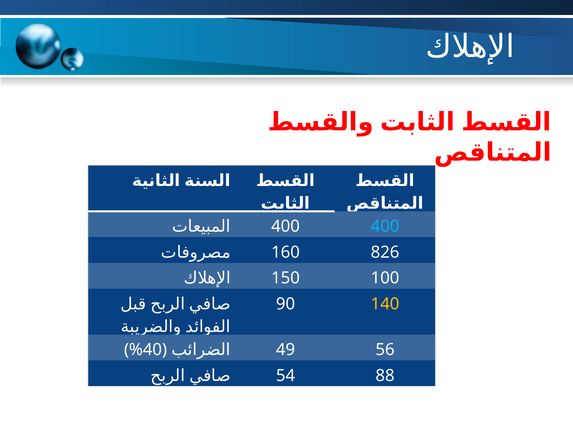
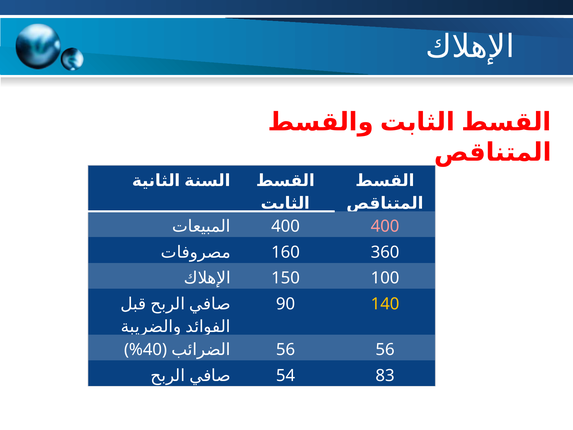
400 colour: light blue -> pink (385, 226)
826: 826 -> 360 (385, 252)
49: 49 -> 56 (286, 350)
88: 88 -> 83 (385, 375)
